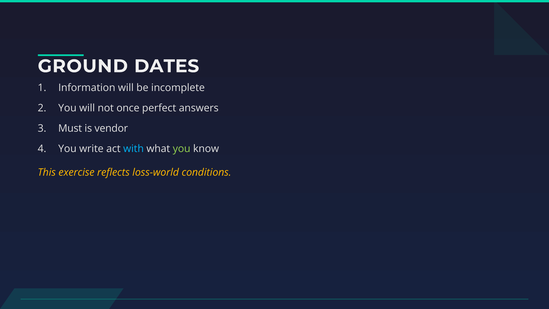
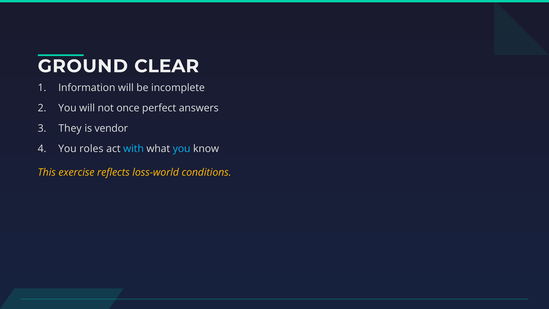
DATES: DATES -> CLEAR (167, 66)
Must: Must -> They (70, 128)
write: write -> roles (91, 149)
you colour: light green -> light blue (182, 149)
